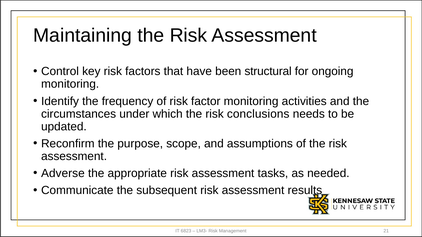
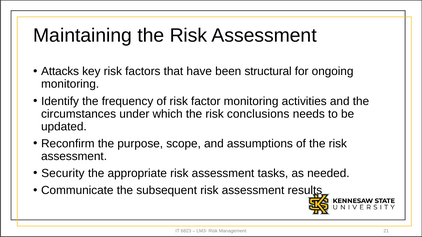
Control: Control -> Attacks (60, 72)
Adverse: Adverse -> Security (63, 174)
